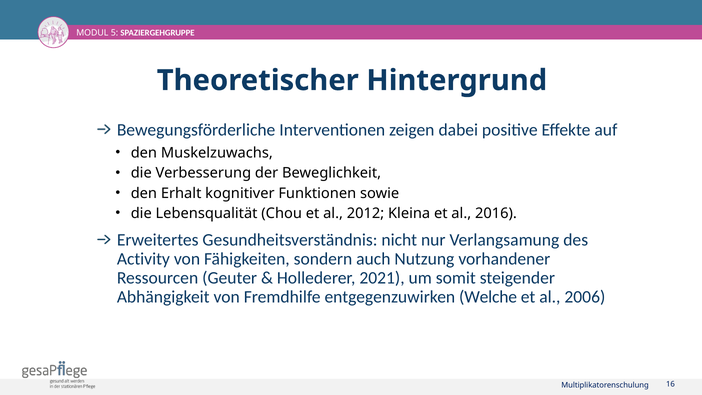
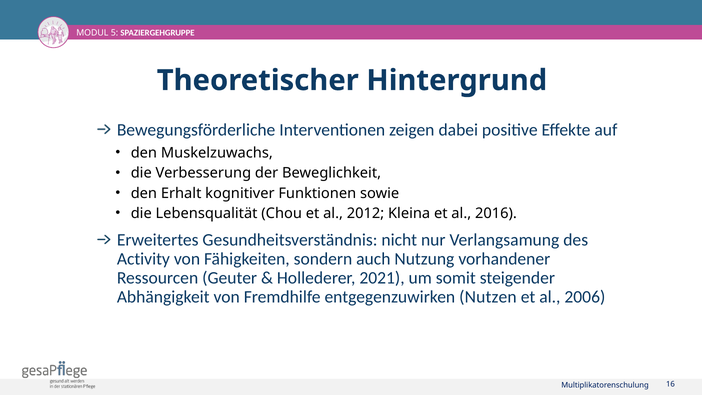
Welche: Welche -> Nutzen (488, 297)
